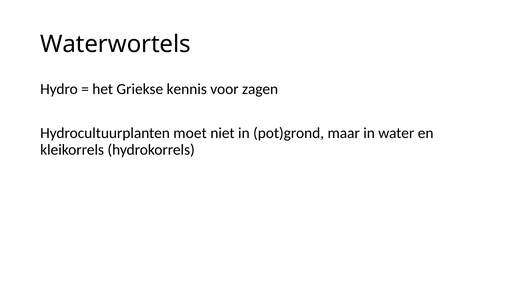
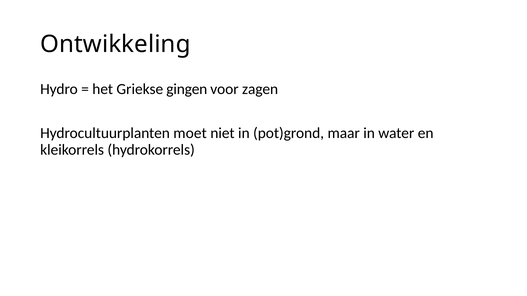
Waterwortels: Waterwortels -> Ontwikkeling (115, 44)
kennis: kennis -> gingen (187, 89)
